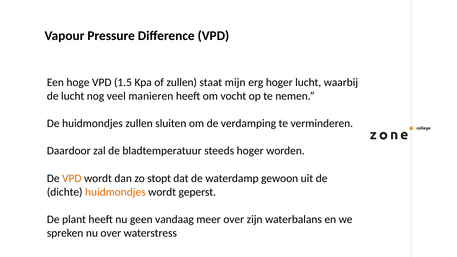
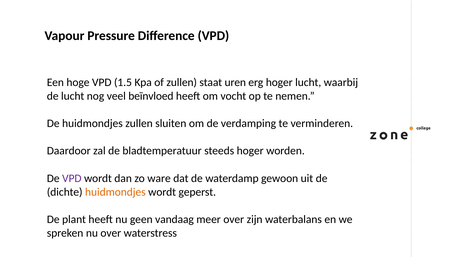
mijn: mijn -> uren (235, 82)
manieren: manieren -> beïnvloed (151, 96)
VPD colour: orange -> purple (72, 178)
stopt: stopt -> ware (159, 178)
